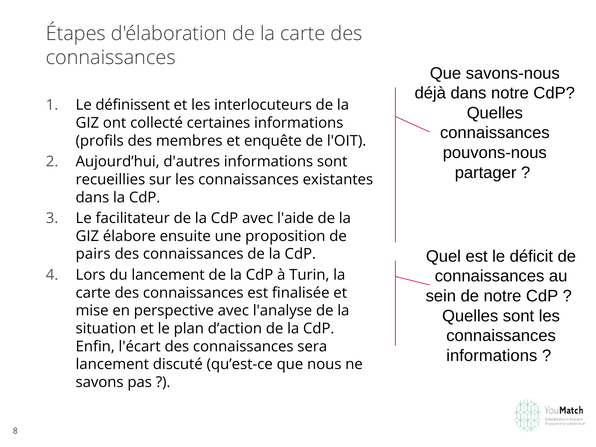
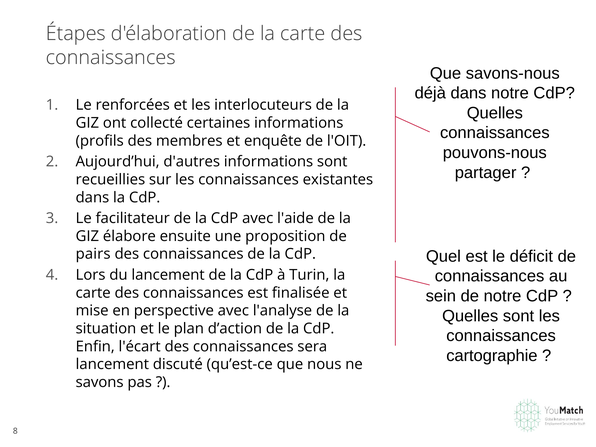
définissent: définissent -> renforcées (133, 105)
informations: informations -> cartographie (492, 356)
